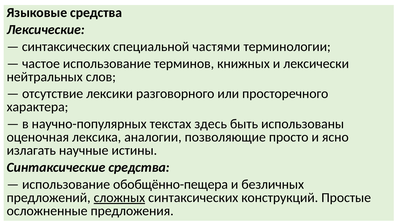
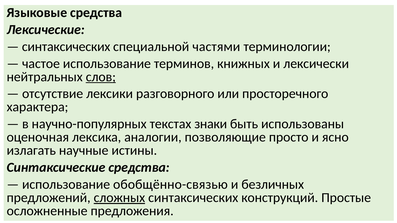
слов underline: none -> present (101, 77)
здесь: здесь -> знаки (211, 124)
обобщённо-пещера: обобщённо-пещера -> обобщённо-связью (170, 185)
